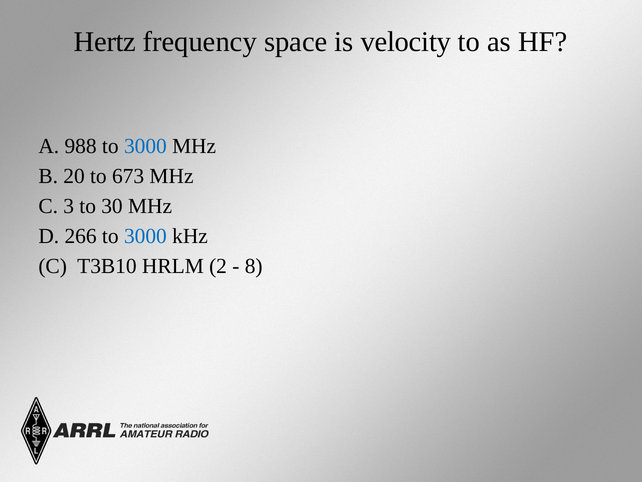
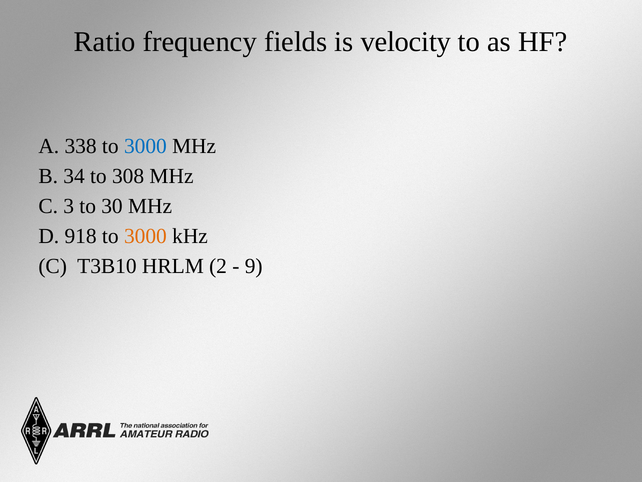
Hertz: Hertz -> Ratio (105, 42)
space: space -> fields (296, 42)
988: 988 -> 338 (81, 146)
20: 20 -> 34 (74, 176)
673: 673 -> 308 (128, 176)
266: 266 -> 918 (81, 236)
3000 colour: blue -> orange (145, 236)
8: 8 -> 9 (254, 266)
